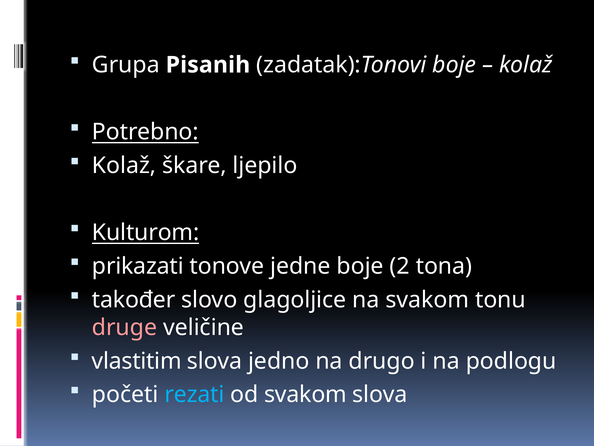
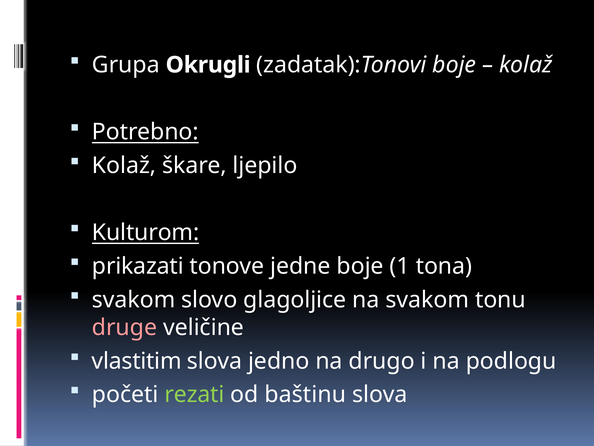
Pisanih: Pisanih -> Okrugli (208, 65)
2: 2 -> 1 (400, 266)
također: također -> svakom (134, 299)
rezati colour: light blue -> light green (194, 394)
od svakom: svakom -> baštinu (305, 394)
